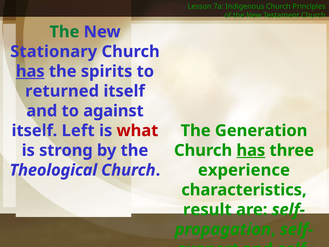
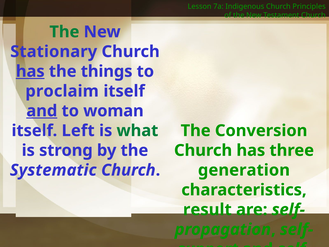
spirits: spirits -> things (107, 71)
returned: returned -> proclaim (62, 91)
and underline: none -> present (42, 111)
against: against -> woman (113, 111)
what colour: red -> green (137, 131)
Generation: Generation -> Conversion (261, 131)
has underline: present -> none (251, 150)
Theological: Theological -> Systematic (53, 170)
experience: experience -> generation (244, 170)
